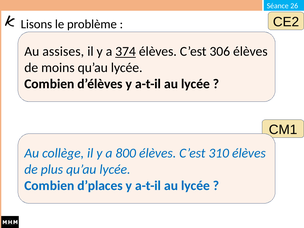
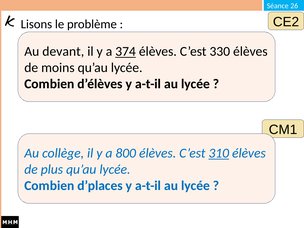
assises: assises -> devant (63, 51)
306: 306 -> 330 (220, 51)
310 underline: none -> present (219, 153)
